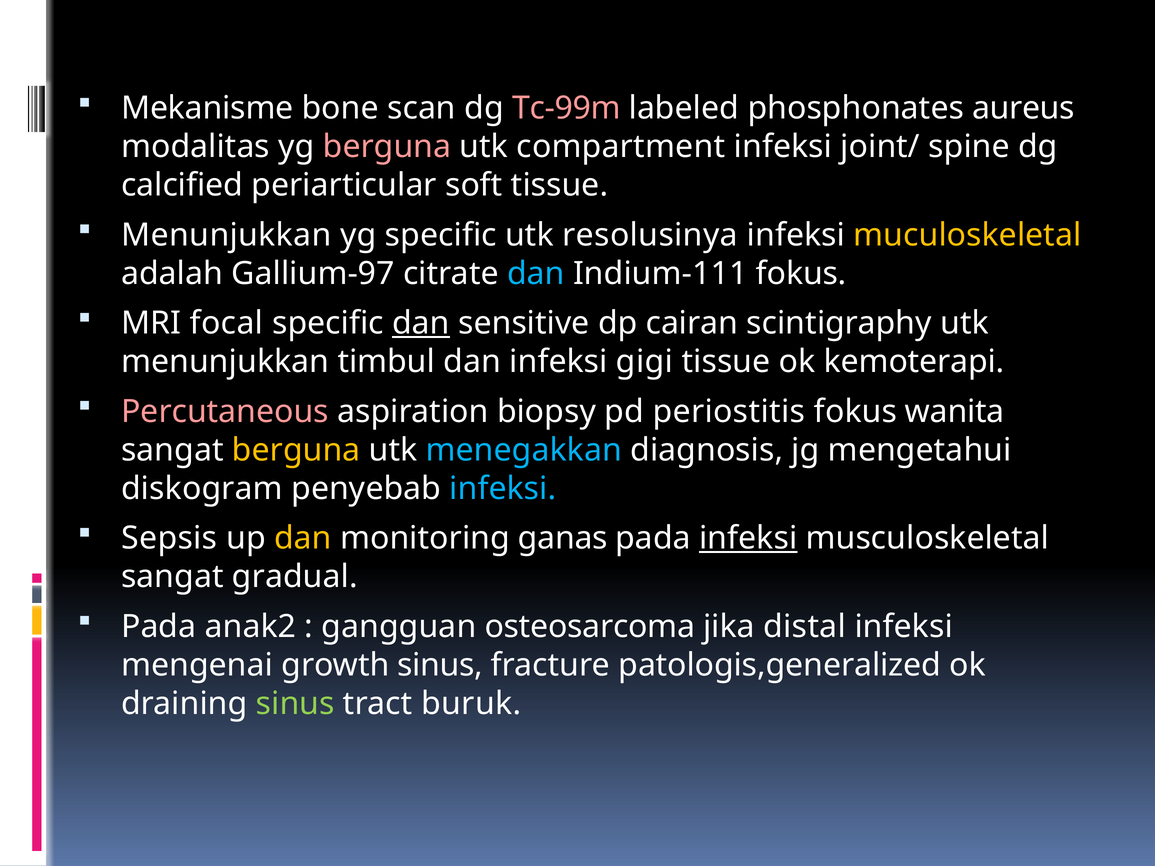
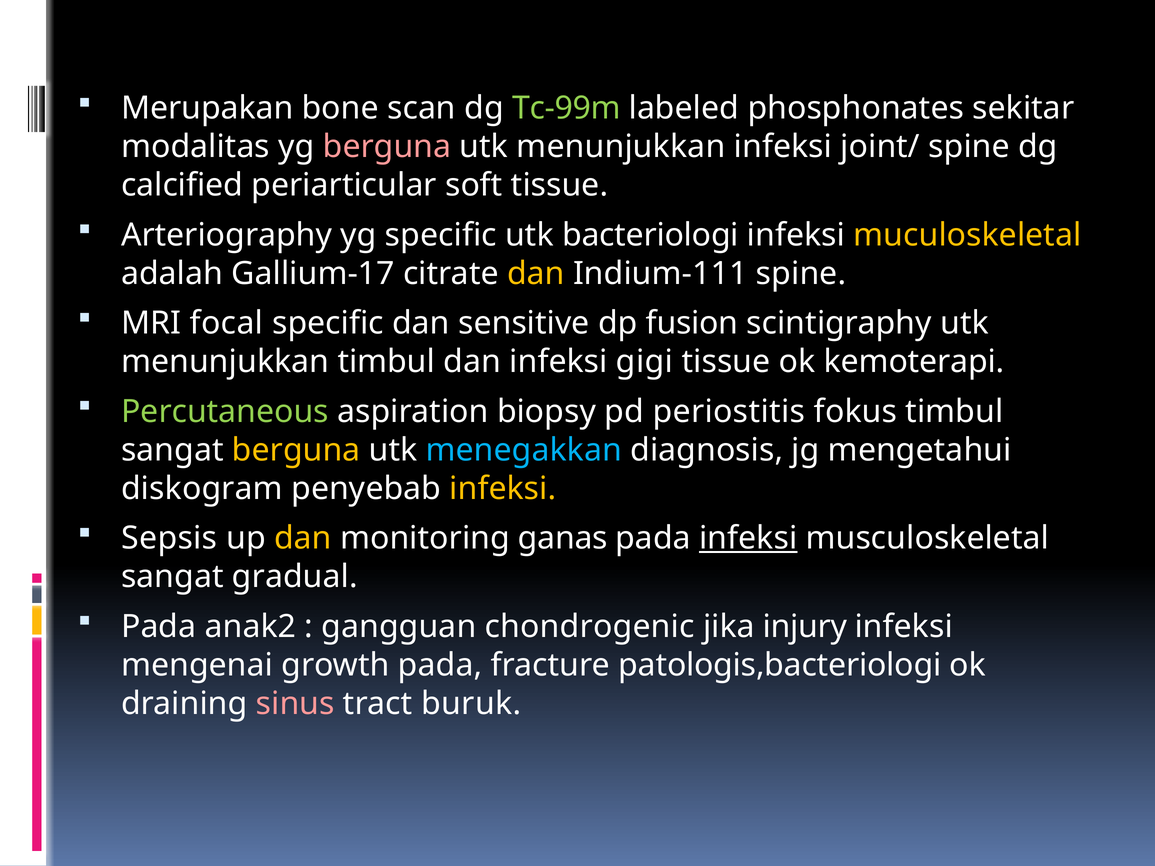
Mekanisme: Mekanisme -> Merupakan (207, 108)
Tc-99m colour: pink -> light green (566, 108)
aureus: aureus -> sekitar (1023, 108)
compartment: compartment -> menunjukkan (621, 147)
Menunjukkan: Menunjukkan -> Arteriography (227, 235)
resolusinya: resolusinya -> bacteriologi (650, 235)
Gallium-97: Gallium-97 -> Gallium-17 (313, 274)
dan colour: light blue -> yellow (536, 274)
Indium-111 fokus: fokus -> spine (801, 274)
dan underline: present -> none (421, 323)
cairan: cairan -> fusion (692, 323)
Percutaneous colour: pink -> light green (225, 412)
fokus wanita: wanita -> timbul (954, 412)
infeksi colour: light blue -> yellow (503, 489)
osteosarcoma: osteosarcoma -> chondrogenic (590, 627)
distal: distal -> injury (805, 627)
growth sinus: sinus -> pada (440, 665)
patologis,generalized: patologis,generalized -> patologis,bacteriologi (780, 665)
sinus colour: light green -> pink (295, 704)
